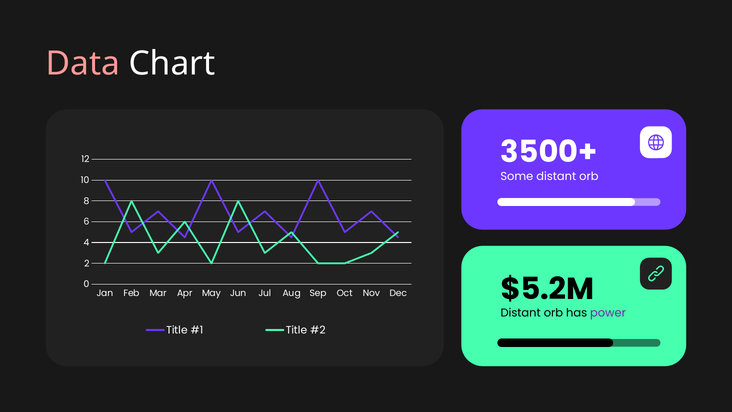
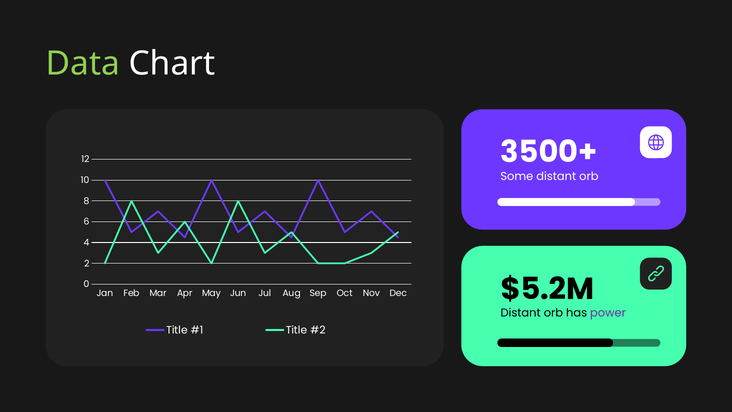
Data colour: pink -> light green (83, 64)
